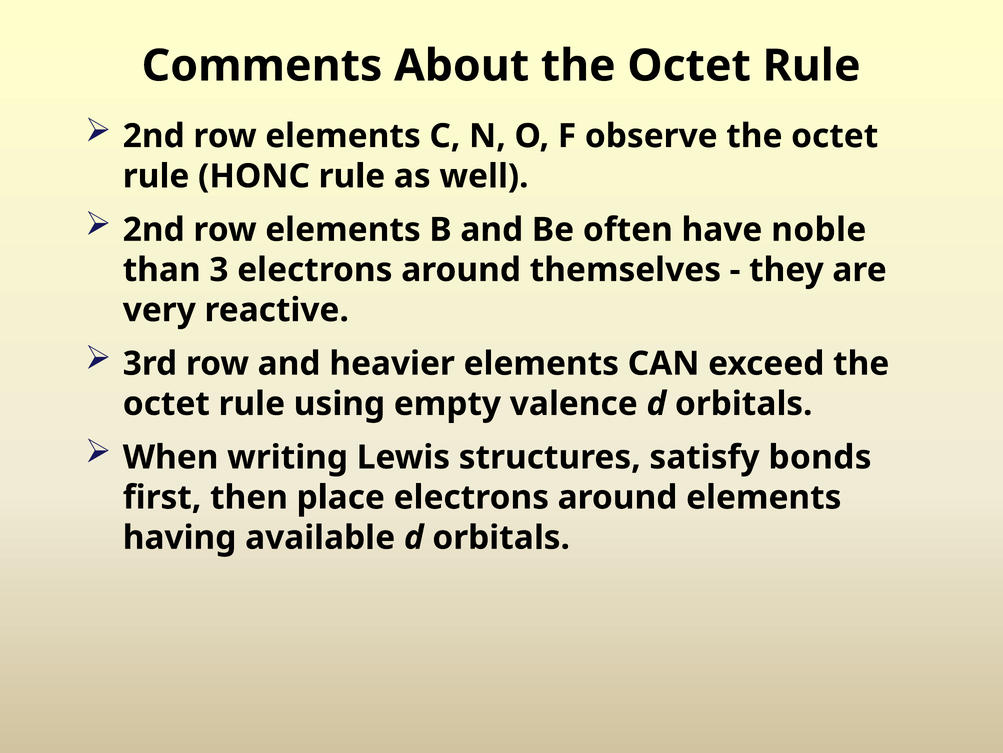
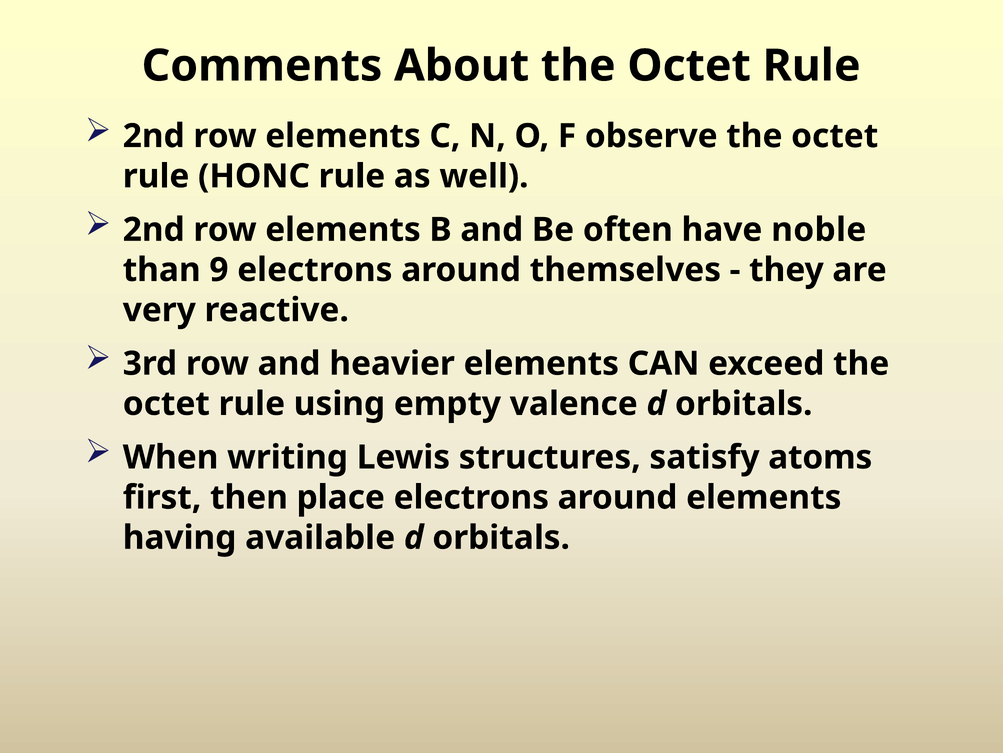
3: 3 -> 9 (219, 270)
bonds: bonds -> atoms (820, 457)
